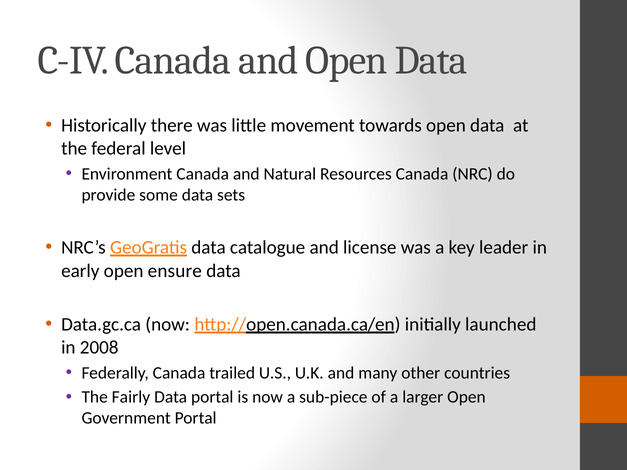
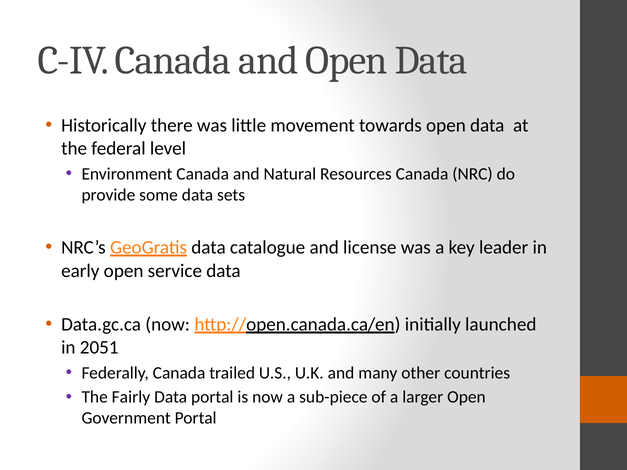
ensure: ensure -> service (175, 271)
2008: 2008 -> 2051 (99, 348)
